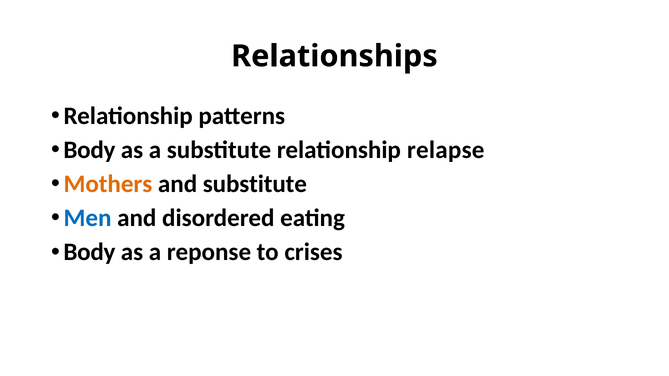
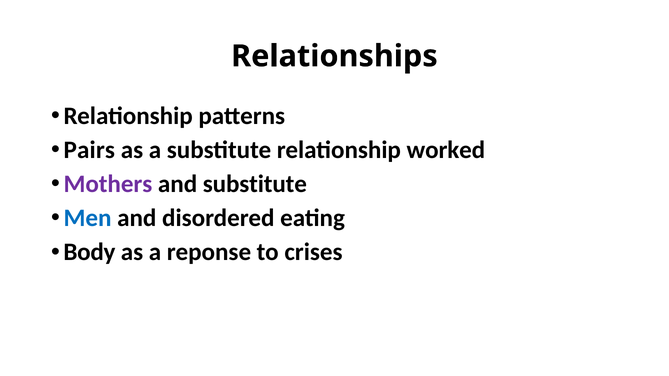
Body: Body -> Pairs (89, 150)
relapse: relapse -> worked (446, 150)
Mothers colour: orange -> purple (108, 184)
